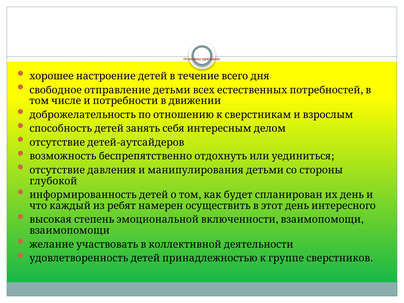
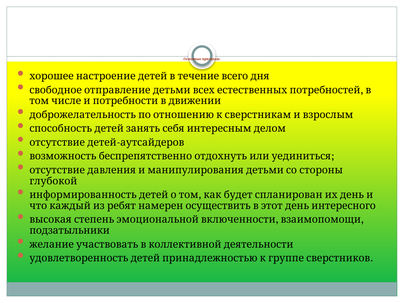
взаимопомощи: взаимопомощи -> подзатыльники (70, 231)
